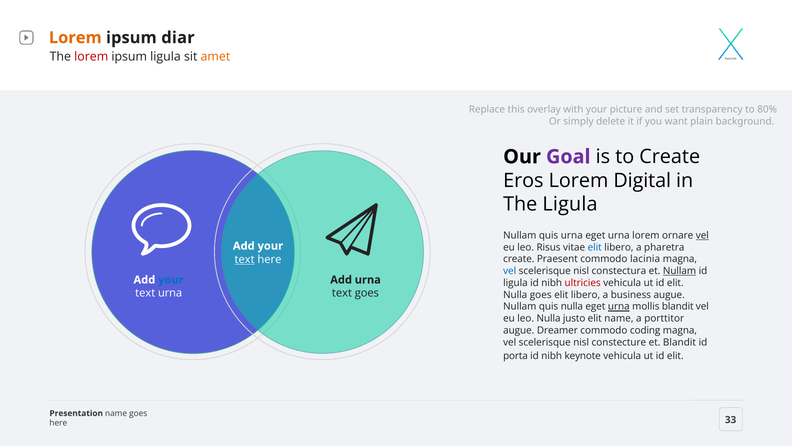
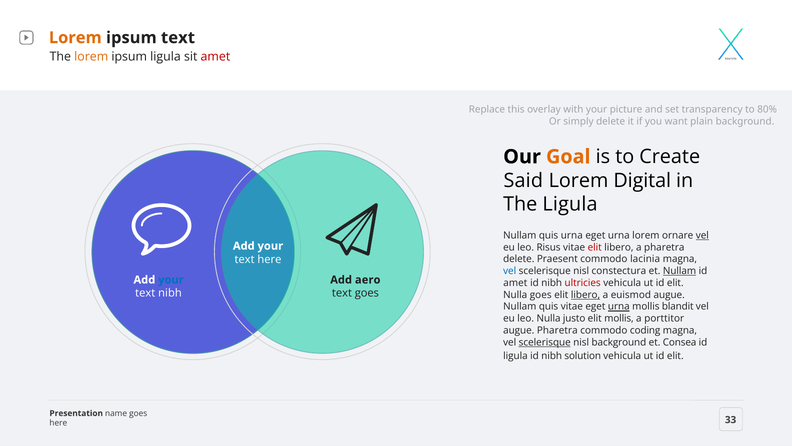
ipsum diar: diar -> text (178, 38)
lorem colour: red -> orange (91, 57)
amet colour: orange -> red (215, 57)
Goal colour: purple -> orange (568, 157)
Eros: Eros -> Said (523, 180)
elit colour: blue -> red (595, 247)
text underline: present -> none (245, 259)
create: create -> delete (519, 259)
Add urna: urna -> aero (368, 280)
ligula: ligula -> amet (515, 283)
text urna: urna -> nibh (170, 293)
libero underline: none -> present (586, 295)
business: business -> euismod (631, 295)
quis nulla: nulla -> vitae (572, 306)
elit name: name -> mollis (619, 318)
augue Dreamer: Dreamer -> Pharetra (557, 330)
scelerisque underline: none -> present (545, 342)
nisl constecture: constecture -> background (619, 342)
et Blandit: Blandit -> Consea (680, 342)
porta: porta -> ligula (515, 356)
keynote: keynote -> solution (583, 356)
